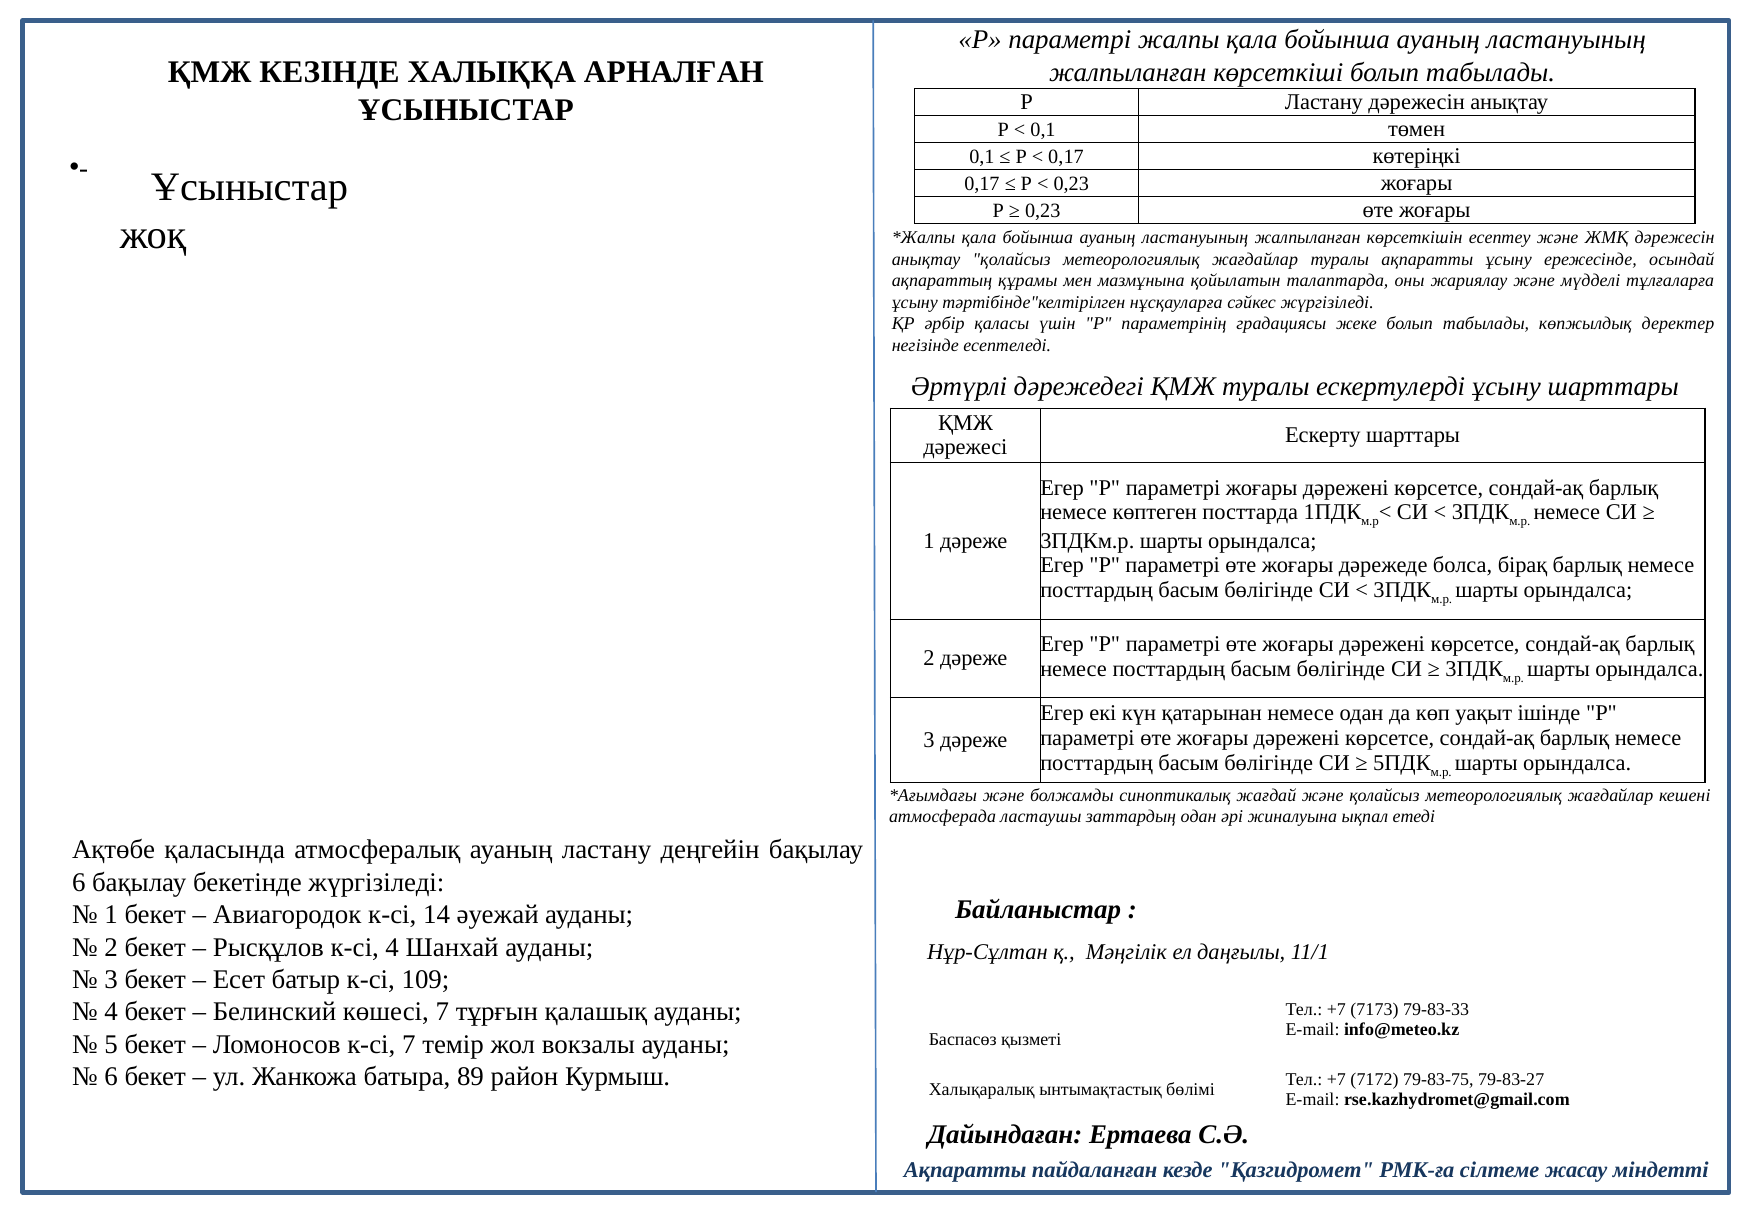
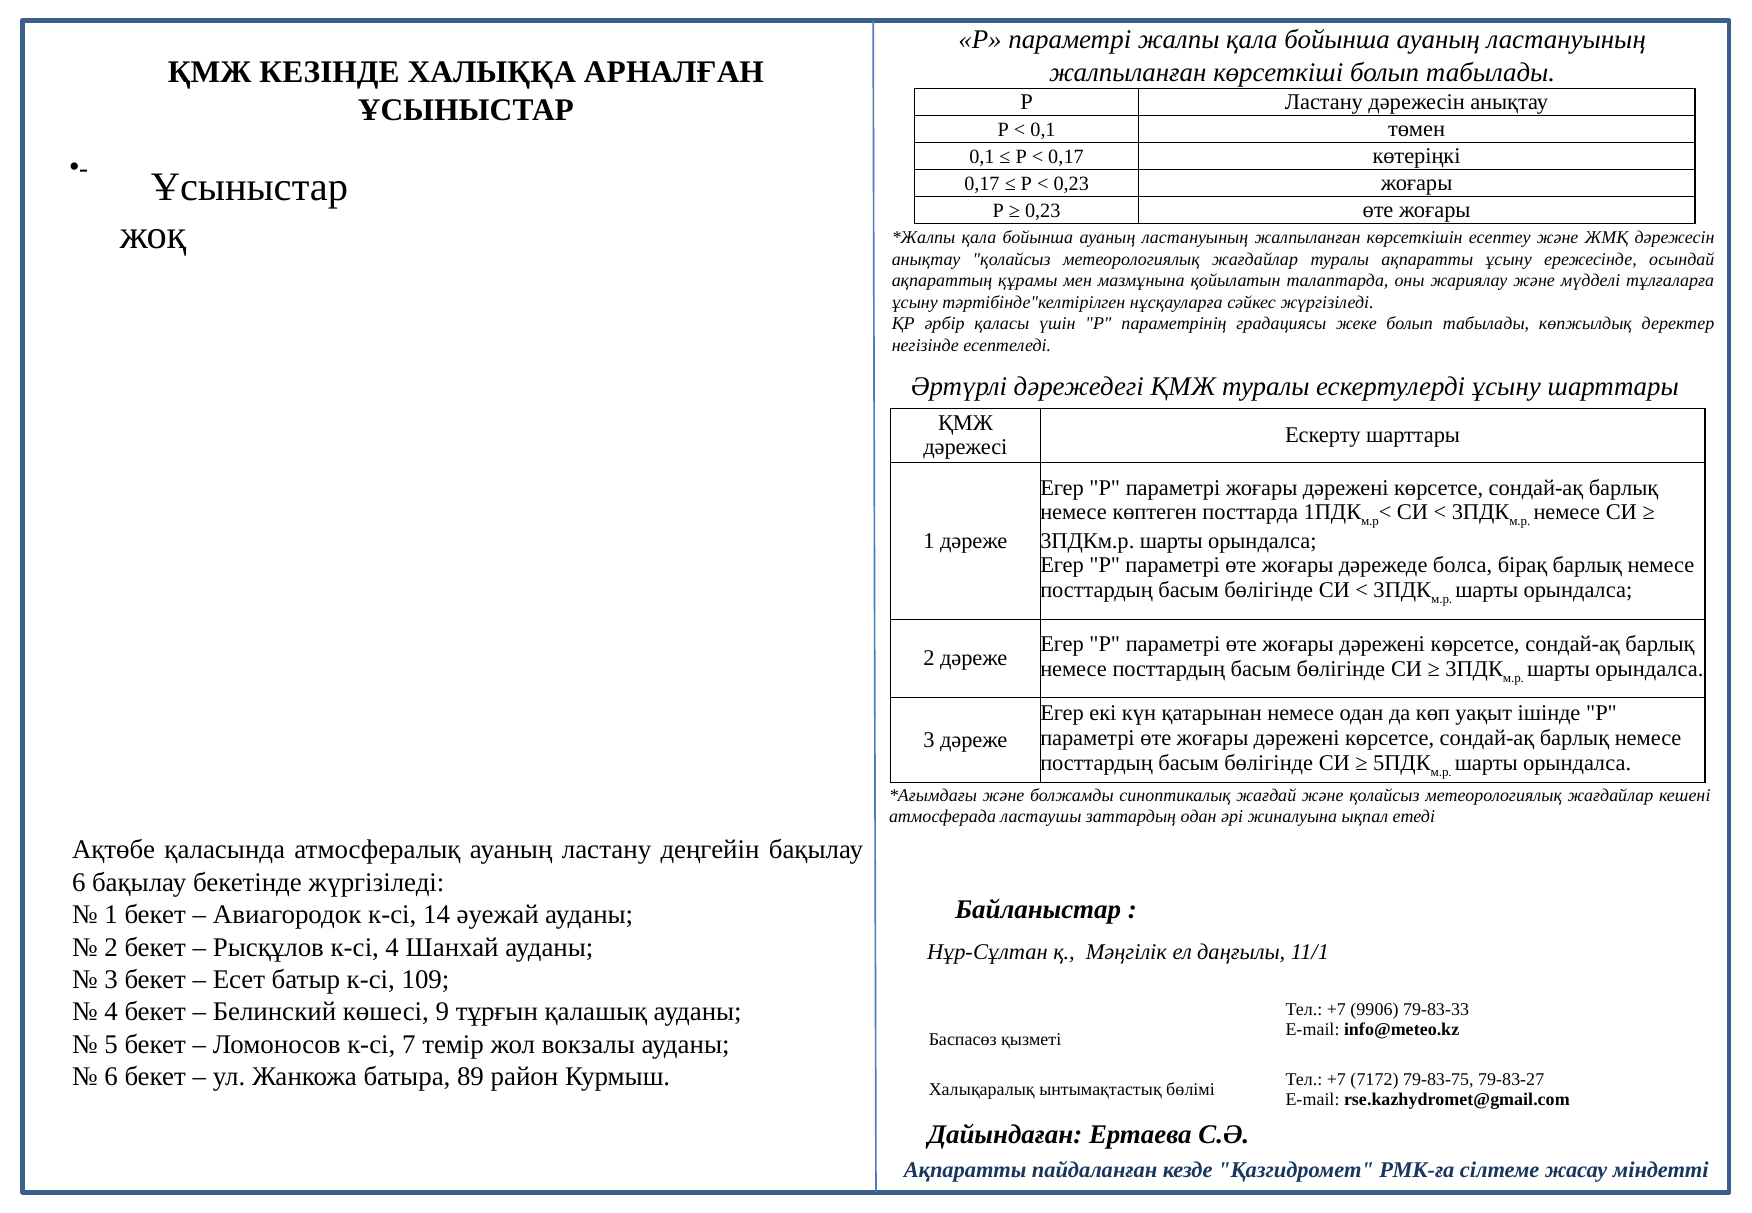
көшесі 7: 7 -> 9 (442, 1012)
7173: 7173 -> 9906 (1374, 1010)
